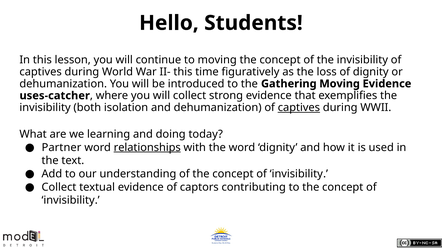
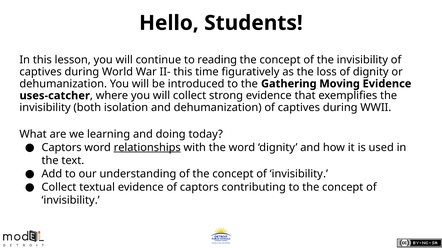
to moving: moving -> reading (217, 60)
captives underline: present -> none (299, 108)
Partner: Partner -> Captors (62, 148)
